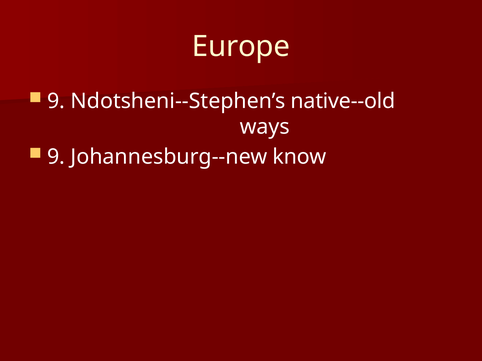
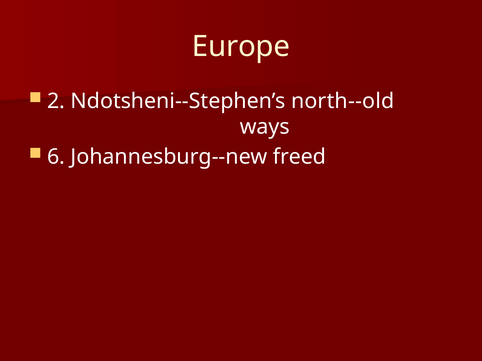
9: 9 -> 2 (56, 101)
native--old: native--old -> north--old (343, 101)
9: 9 -> 6 (56, 157)
know: know -> freed (299, 157)
